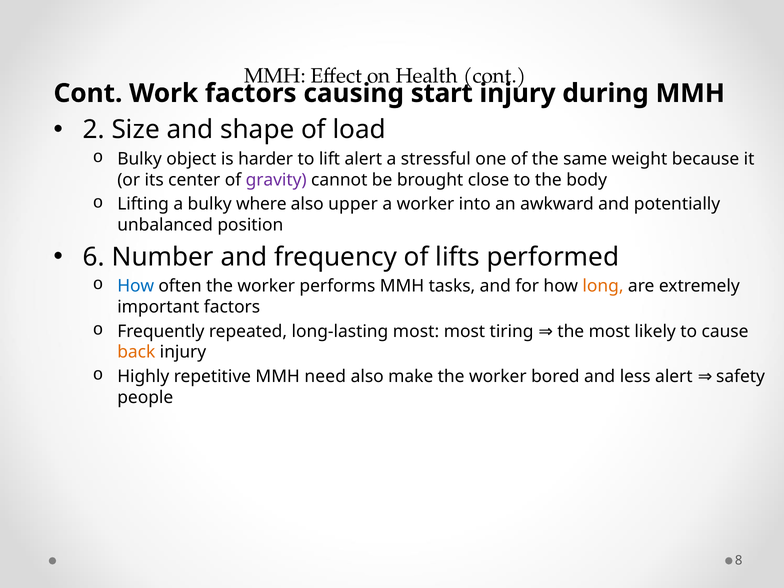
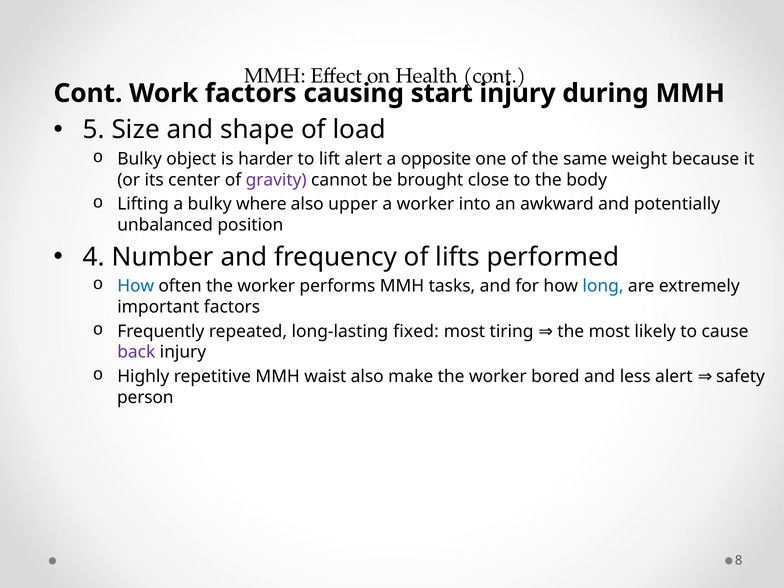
2: 2 -> 5 (94, 130)
stressful: stressful -> opposite (436, 159)
6: 6 -> 4 (94, 257)
long colour: orange -> blue (603, 286)
long-lasting most: most -> fixed (416, 331)
back colour: orange -> purple (136, 352)
need: need -> waist (325, 377)
people: people -> person (145, 397)
